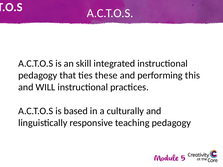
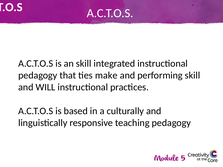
these: these -> make (106, 75)
performing this: this -> skill (192, 75)
